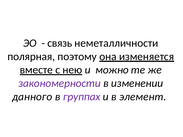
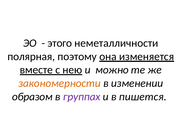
связь: связь -> этого (60, 43)
закономерности colour: purple -> orange (60, 83)
данного: данного -> образом (32, 97)
элемент: элемент -> пишется (143, 97)
